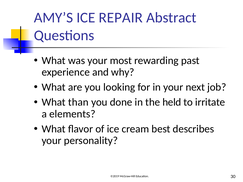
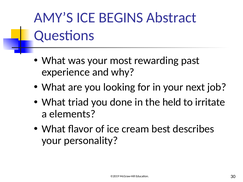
REPAIR: REPAIR -> BEGINS (121, 18)
than: than -> triad (78, 102)
